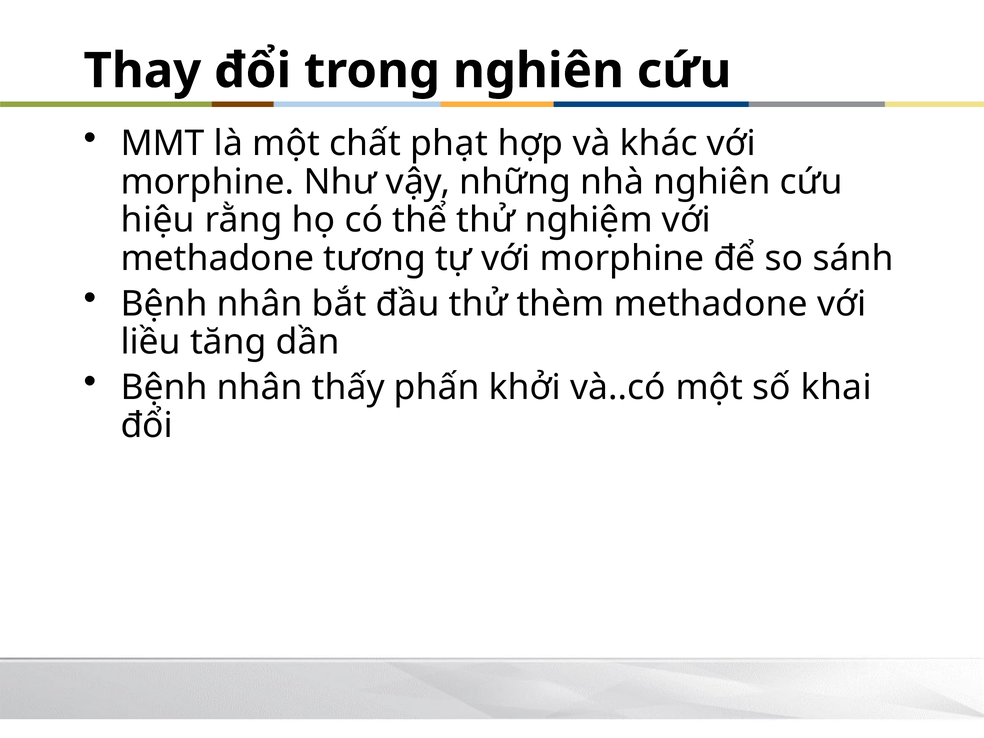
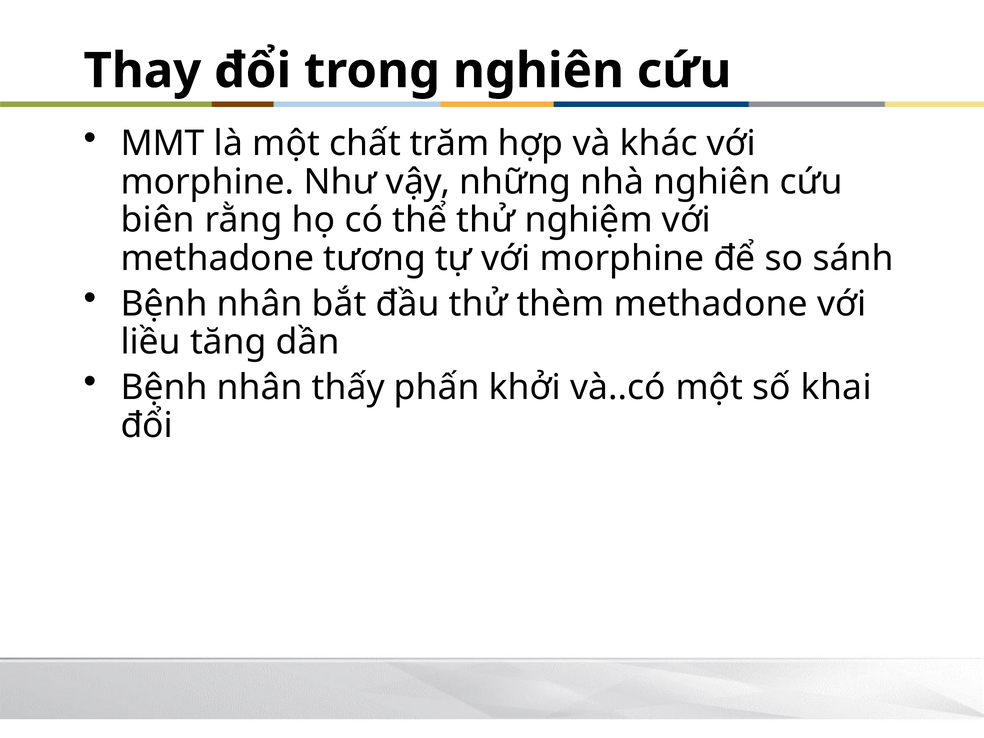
phạt: phạt -> trăm (449, 144)
hiệu: hiệu -> biên (158, 220)
